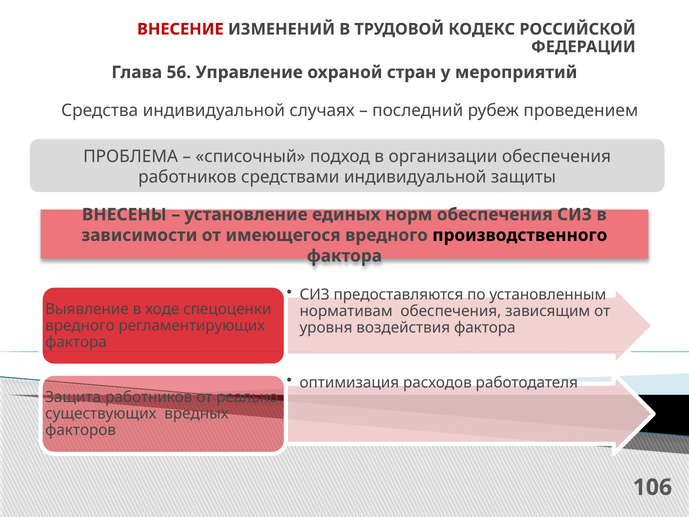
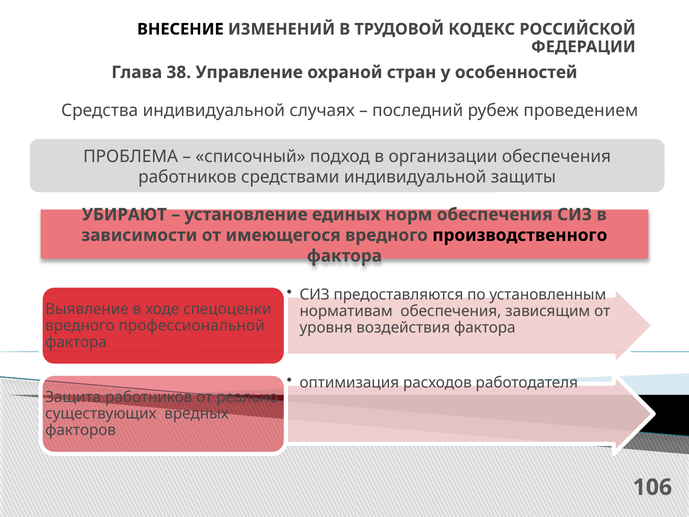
ВНЕСЕНИЕ colour: red -> black (180, 29)
56: 56 -> 38 (179, 72)
мероприятий: мероприятий -> особенностей (516, 72)
ВНЕСЕНЫ: ВНЕСЕНЫ -> УБИРАЮТ (124, 214)
регламентирующих: регламентирующих -> профессиональной (192, 325)
